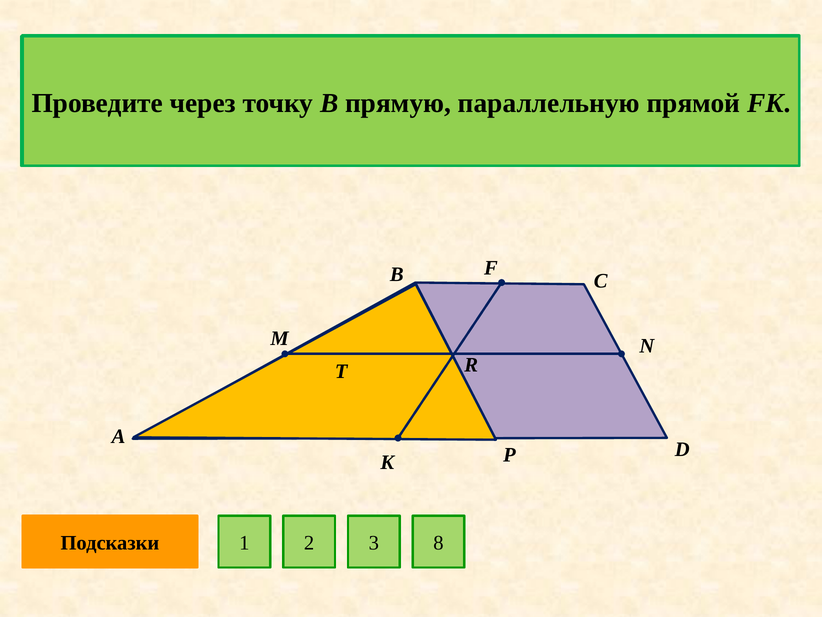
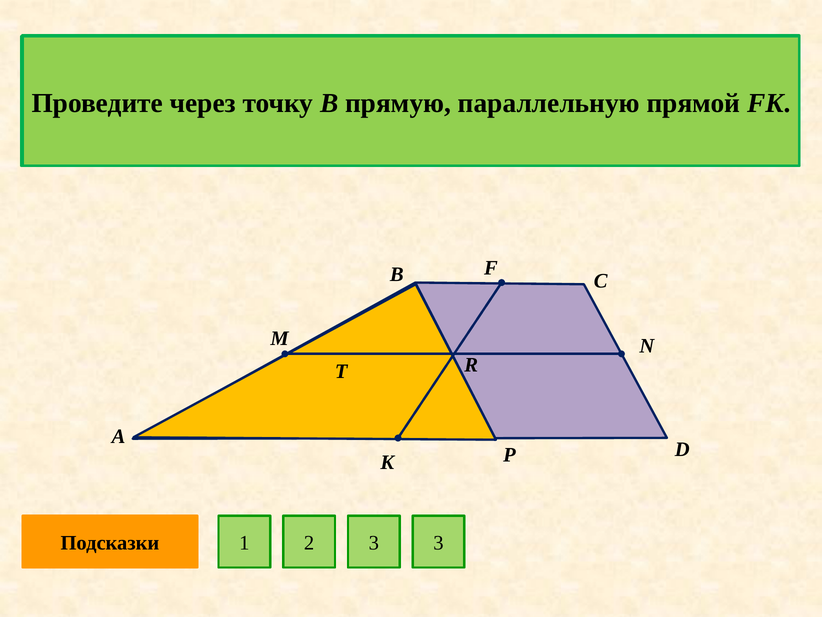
Подсказки 8: 8 -> 3 (438, 543)
